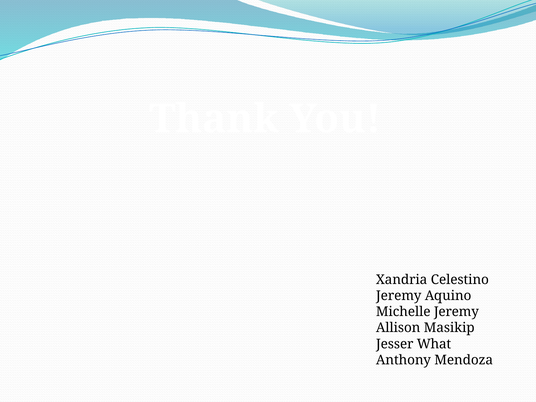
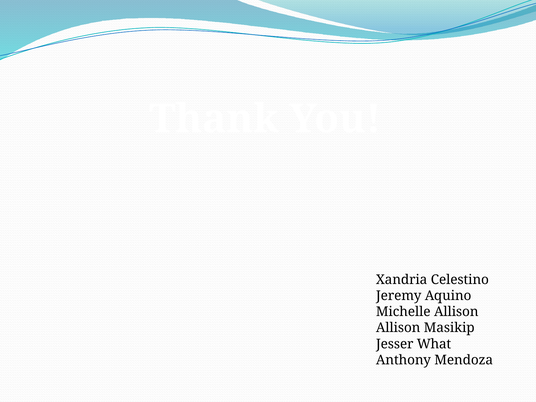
Michelle Jeremy: Jeremy -> Allison (456, 312)
